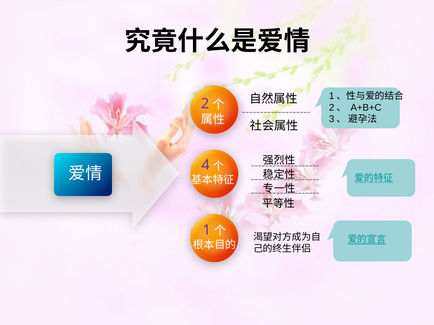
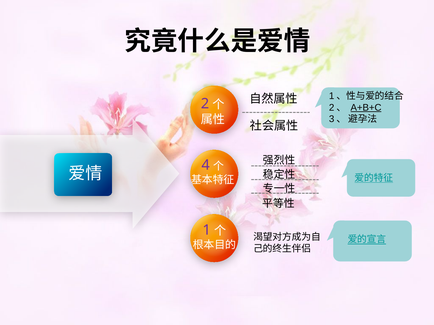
A+B+C underline: none -> present (366, 108)
